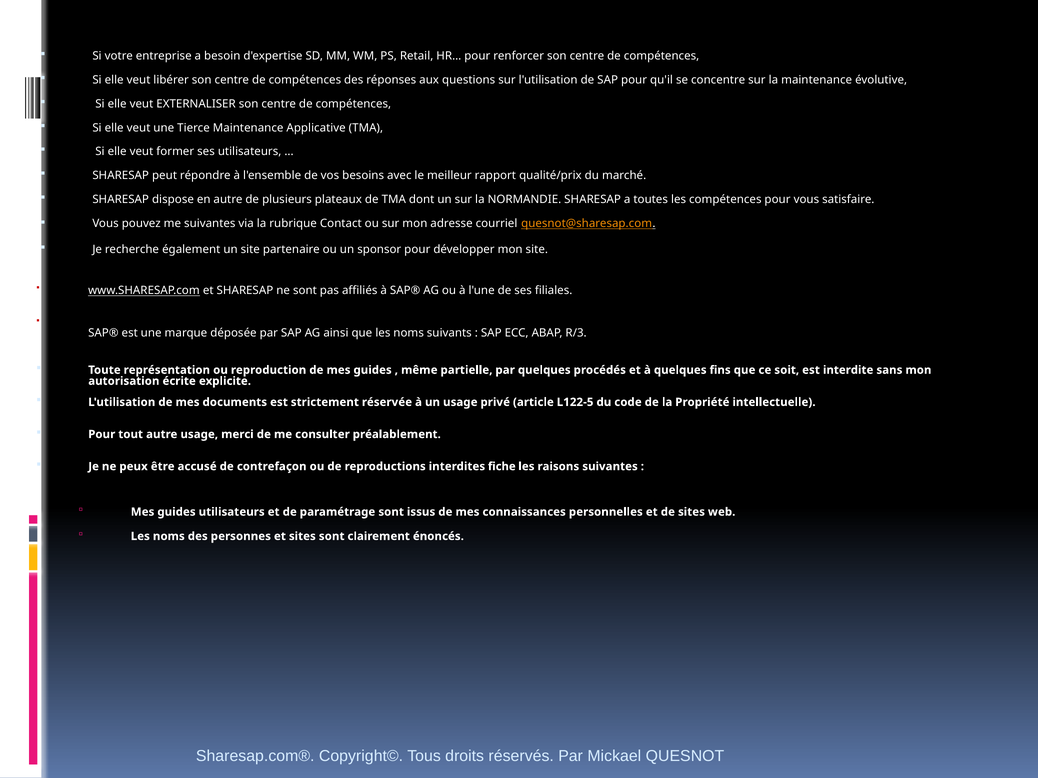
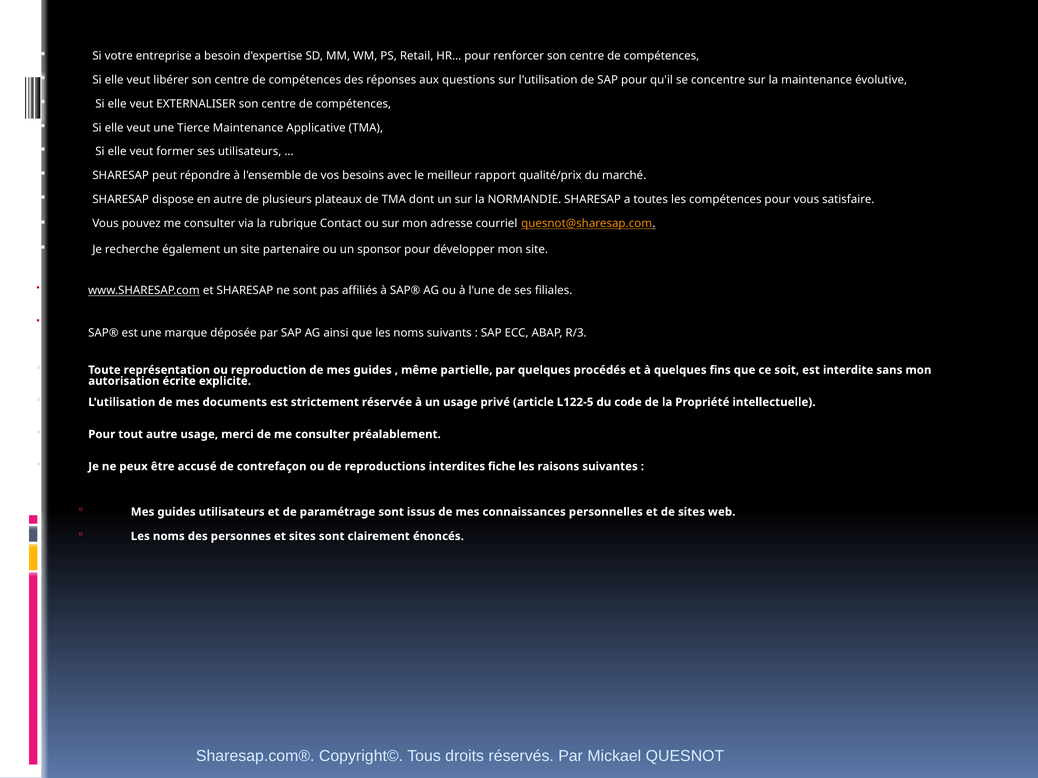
pouvez me suivantes: suivantes -> consulter (210, 223)
